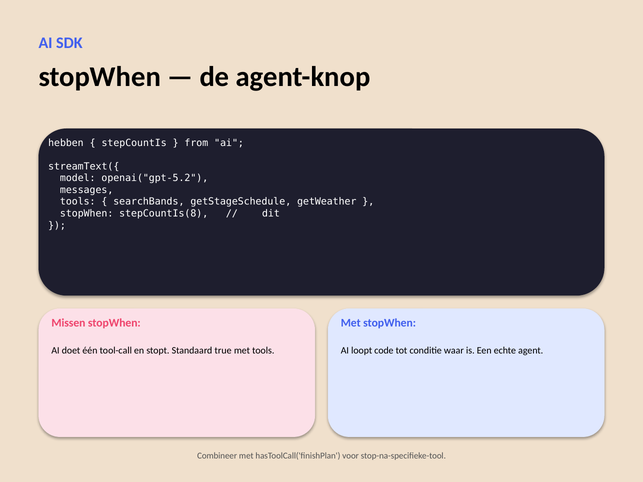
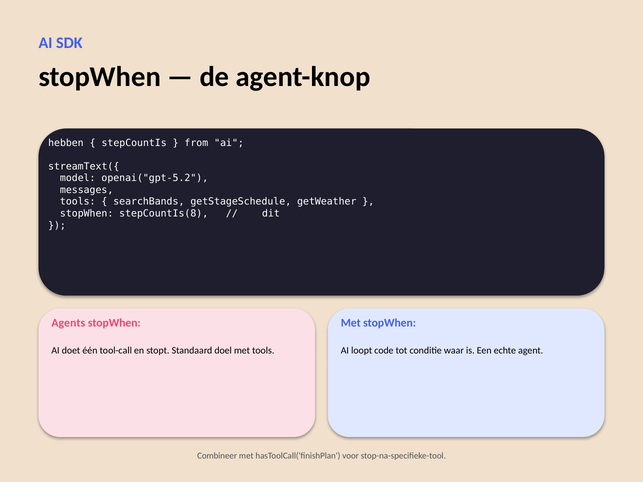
Missen: Missen -> Agents (68, 323)
true: true -> doel (223, 351)
